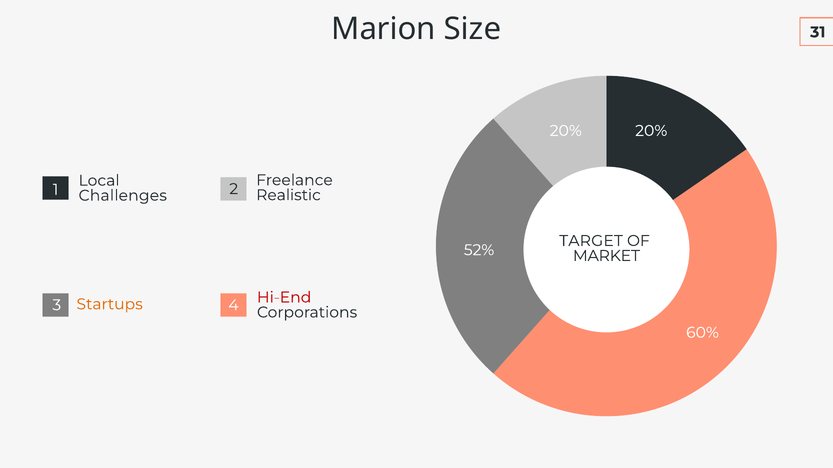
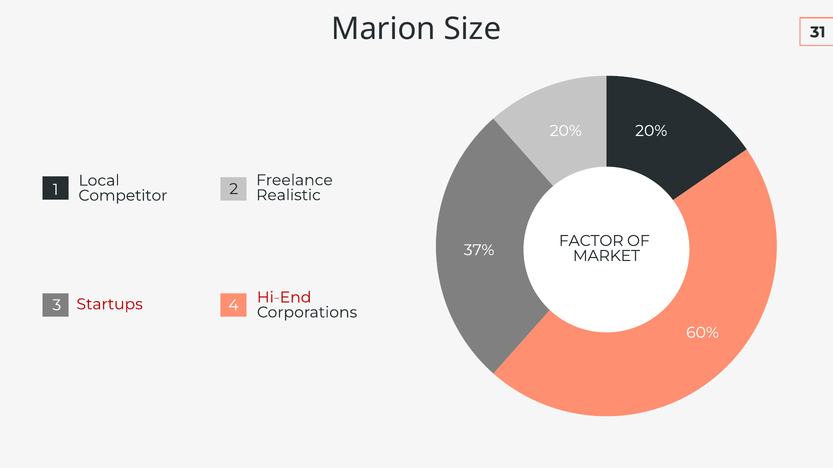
Challenges: Challenges -> Competitor (123, 196)
TARGET: TARGET -> FACTOR (591, 241)
52%: 52% -> 37% (479, 250)
Startups colour: orange -> red (110, 305)
